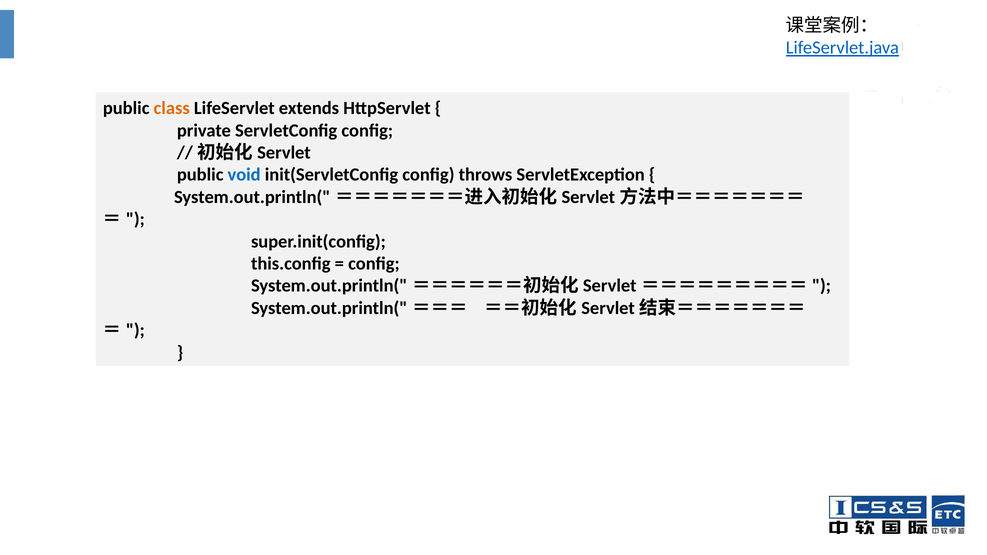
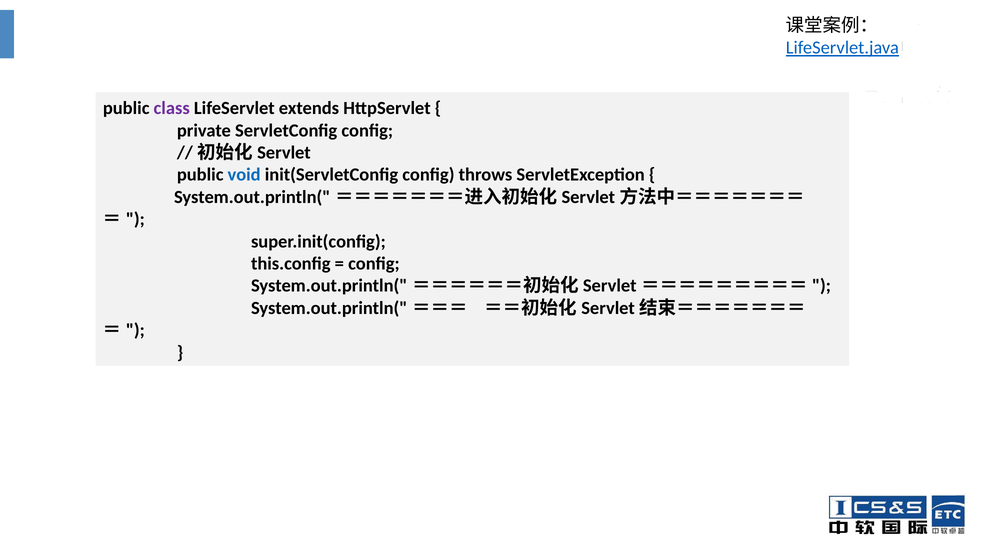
class colour: orange -> purple (172, 108)
